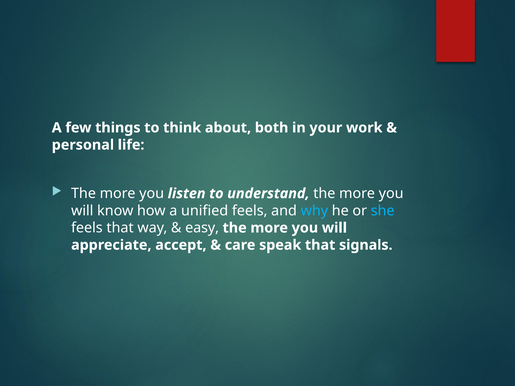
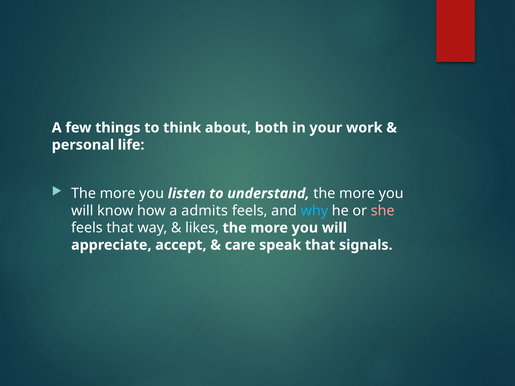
unified: unified -> admits (205, 211)
she colour: light blue -> pink (383, 211)
easy: easy -> likes (202, 228)
